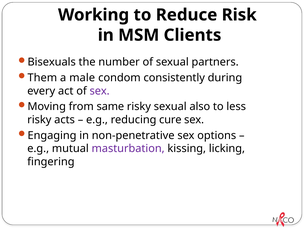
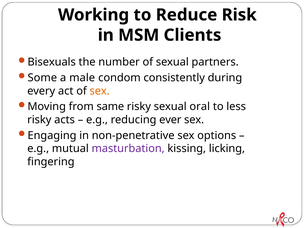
Them: Them -> Some (42, 78)
sex colour: purple -> orange (100, 91)
also: also -> oral (200, 107)
cure: cure -> ever (170, 120)
